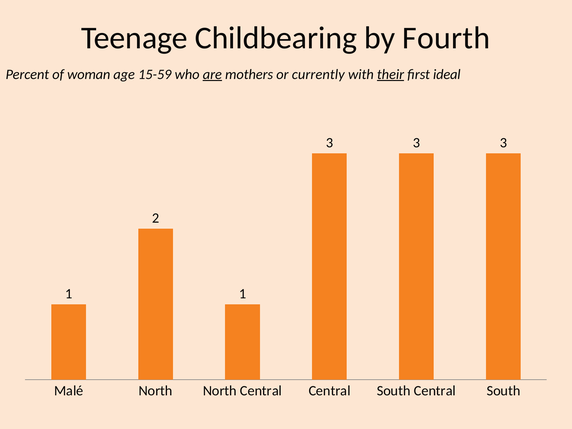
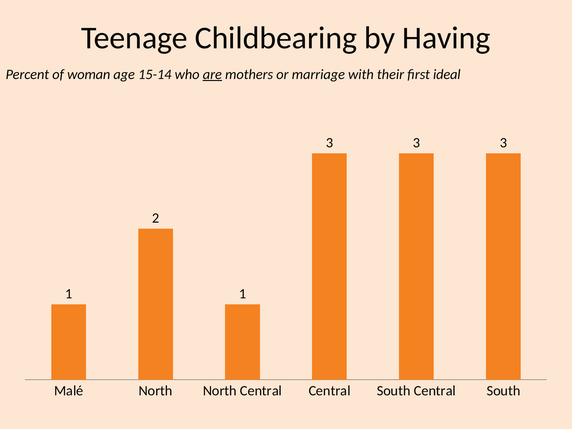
Fourth: Fourth -> Having (446, 38)
15-59: 15-59 -> 15-14 (155, 74)
currently: currently -> marriage (318, 74)
their underline: present -> none (391, 74)
